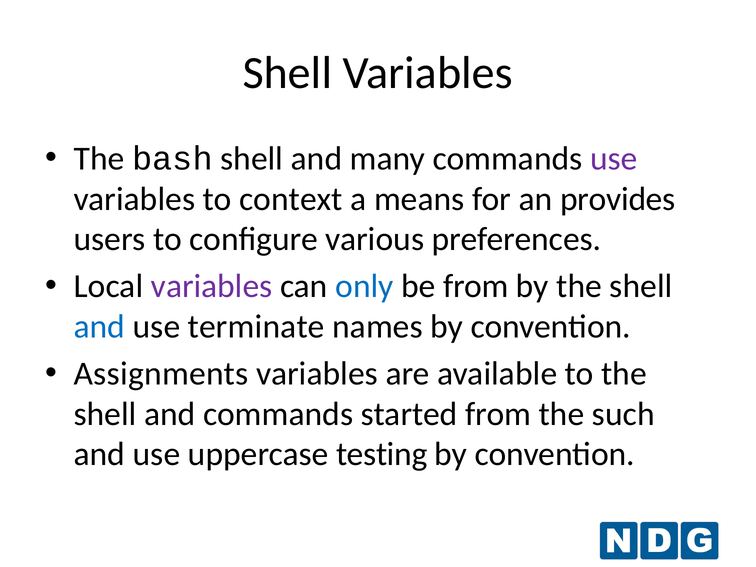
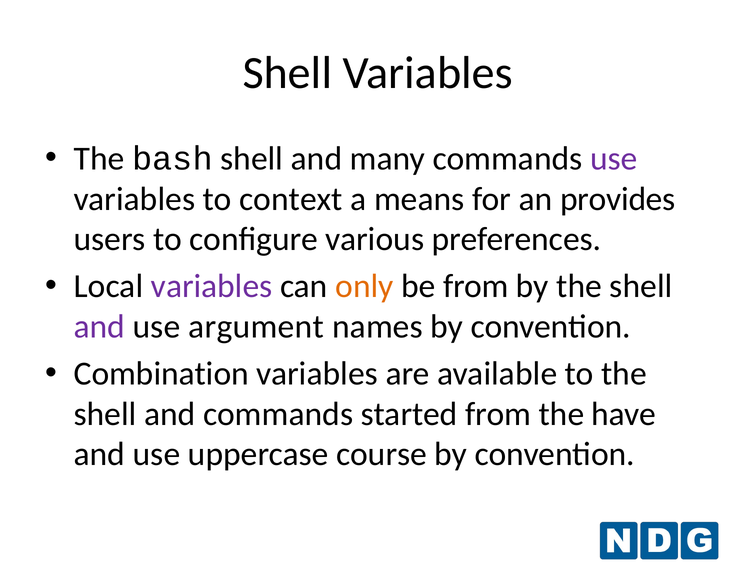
only colour: blue -> orange (364, 286)
and colour: blue -> purple (99, 327)
terminate: terminate -> argument (256, 327)
Assignments: Assignments -> Combination (161, 374)
such: such -> have (624, 414)
testing: testing -> course (382, 454)
